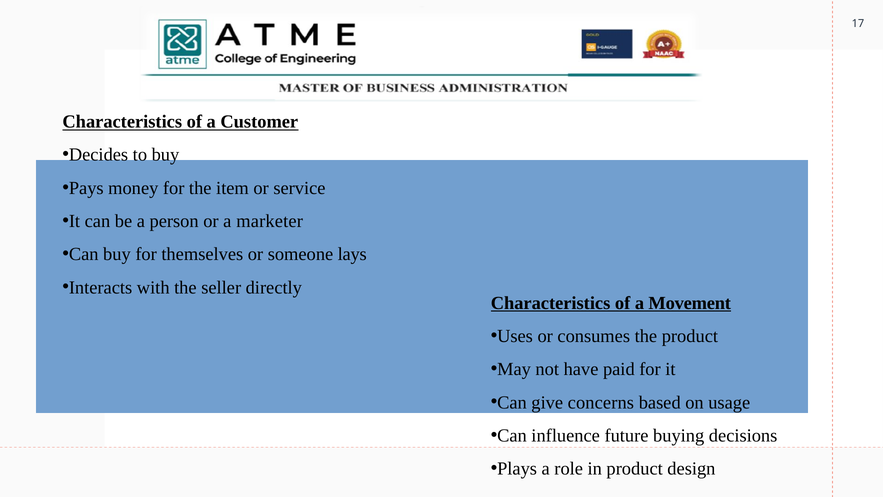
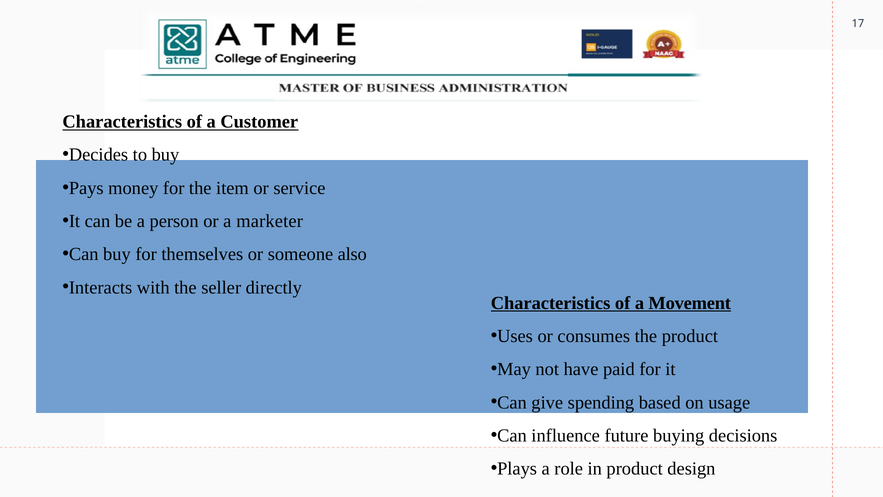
lays: lays -> also (352, 254)
concerns: concerns -> spending (601, 402)
